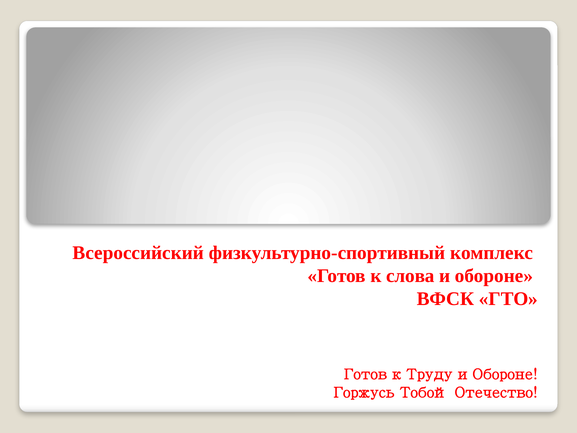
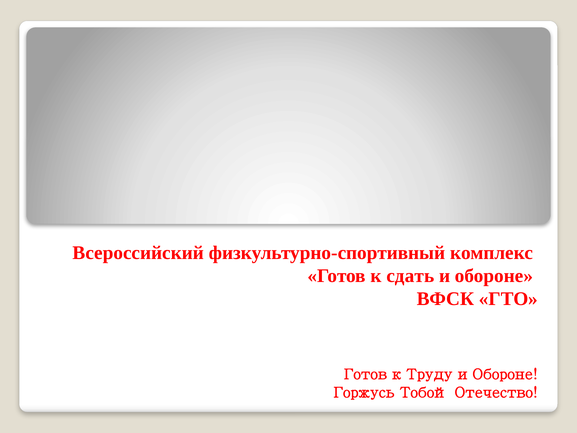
слова: слова -> сдать (410, 276)
